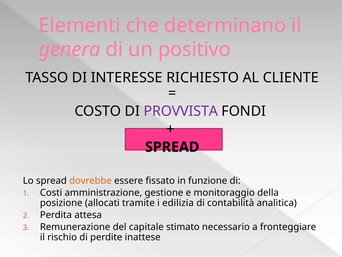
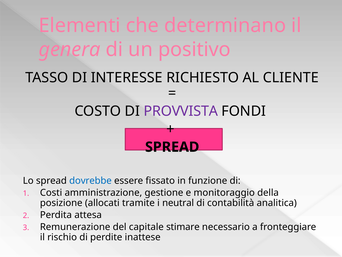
dovrebbe colour: orange -> blue (90, 180)
edilizia: edilizia -> neutral (178, 203)
stimato: stimato -> stimare (183, 226)
